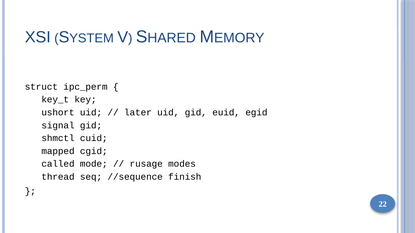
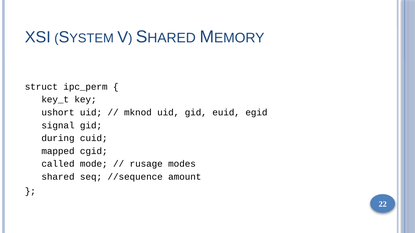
later: later -> mknod (138, 113)
shmctl: shmctl -> during (58, 138)
thread: thread -> shared (58, 177)
finish: finish -> amount (185, 177)
